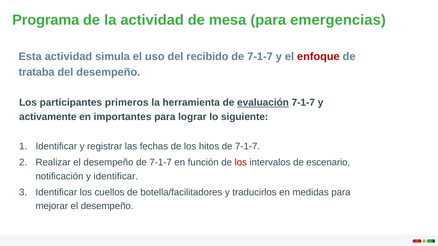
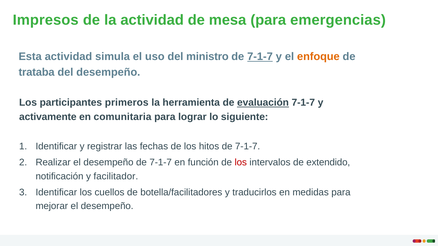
Programa: Programa -> Impresos (46, 20)
recibido: recibido -> ministro (207, 57)
7-1-7 underline: none -> present (260, 57)
enfoque colour: red -> orange (318, 57)
importantes: importantes -> comunitaria (123, 117)
escenario: escenario -> extendido (328, 163)
y identificar: identificar -> facilitador (116, 176)
